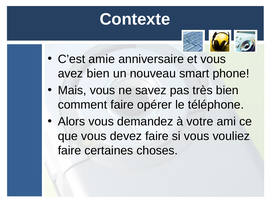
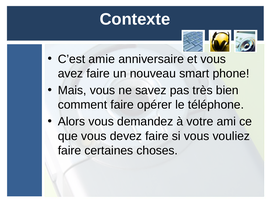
avez bien: bien -> faire (98, 73)
